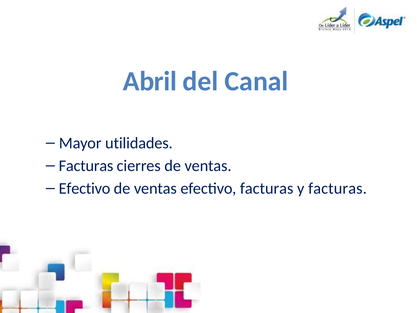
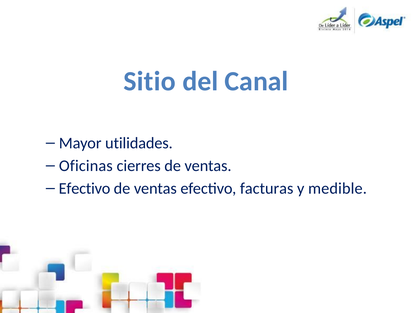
Abril: Abril -> Sitio (150, 81)
Facturas: Facturas -> Oficinas (86, 166)
y facturas: facturas -> medible (338, 188)
